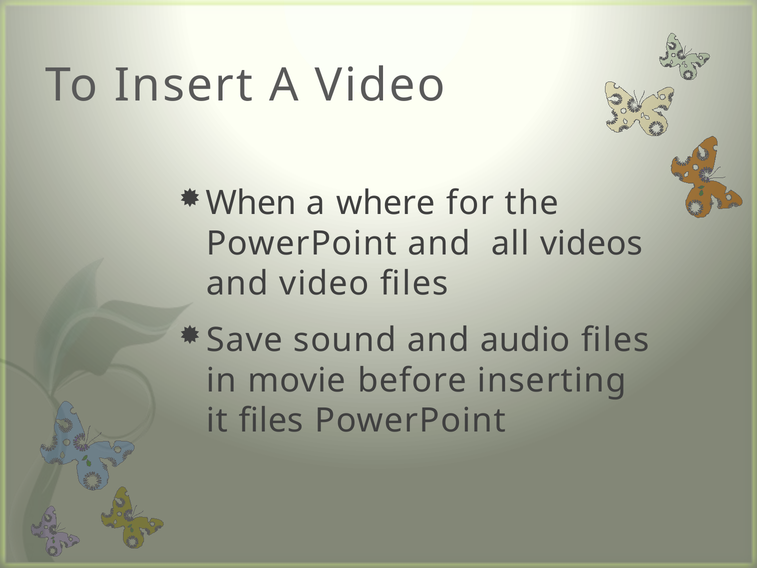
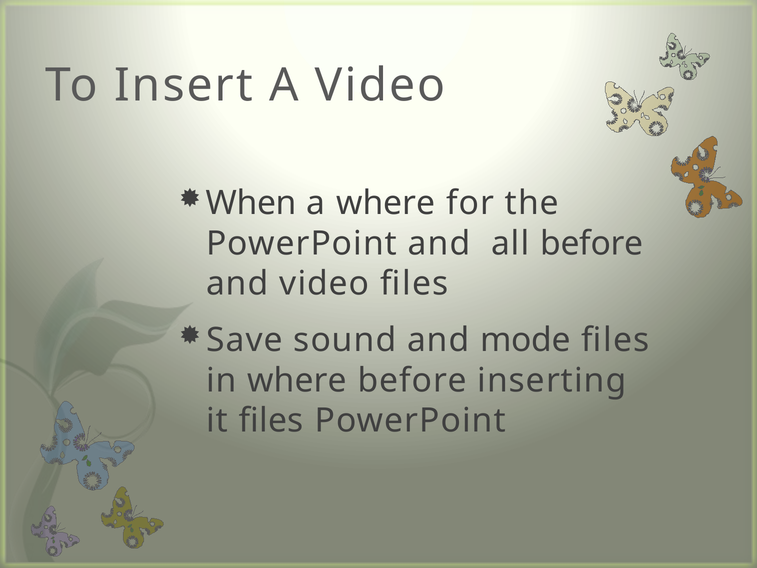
all videos: videos -> before (592, 243)
audio: audio -> mode (525, 340)
in movie: movie -> where (297, 380)
